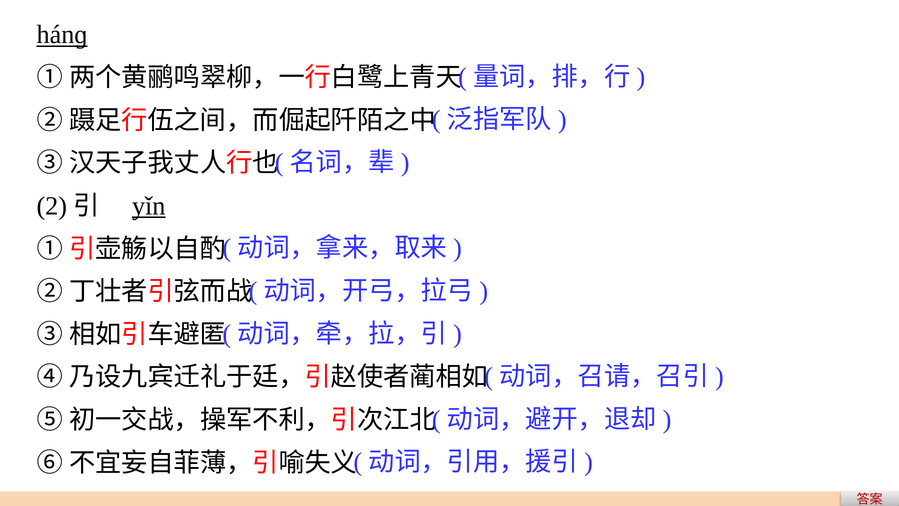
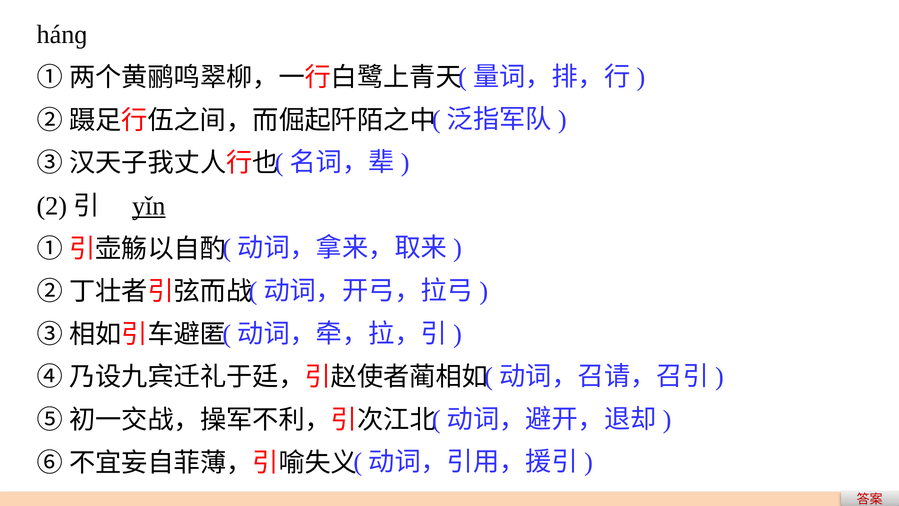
hánɡ underline: present -> none (62, 35)
